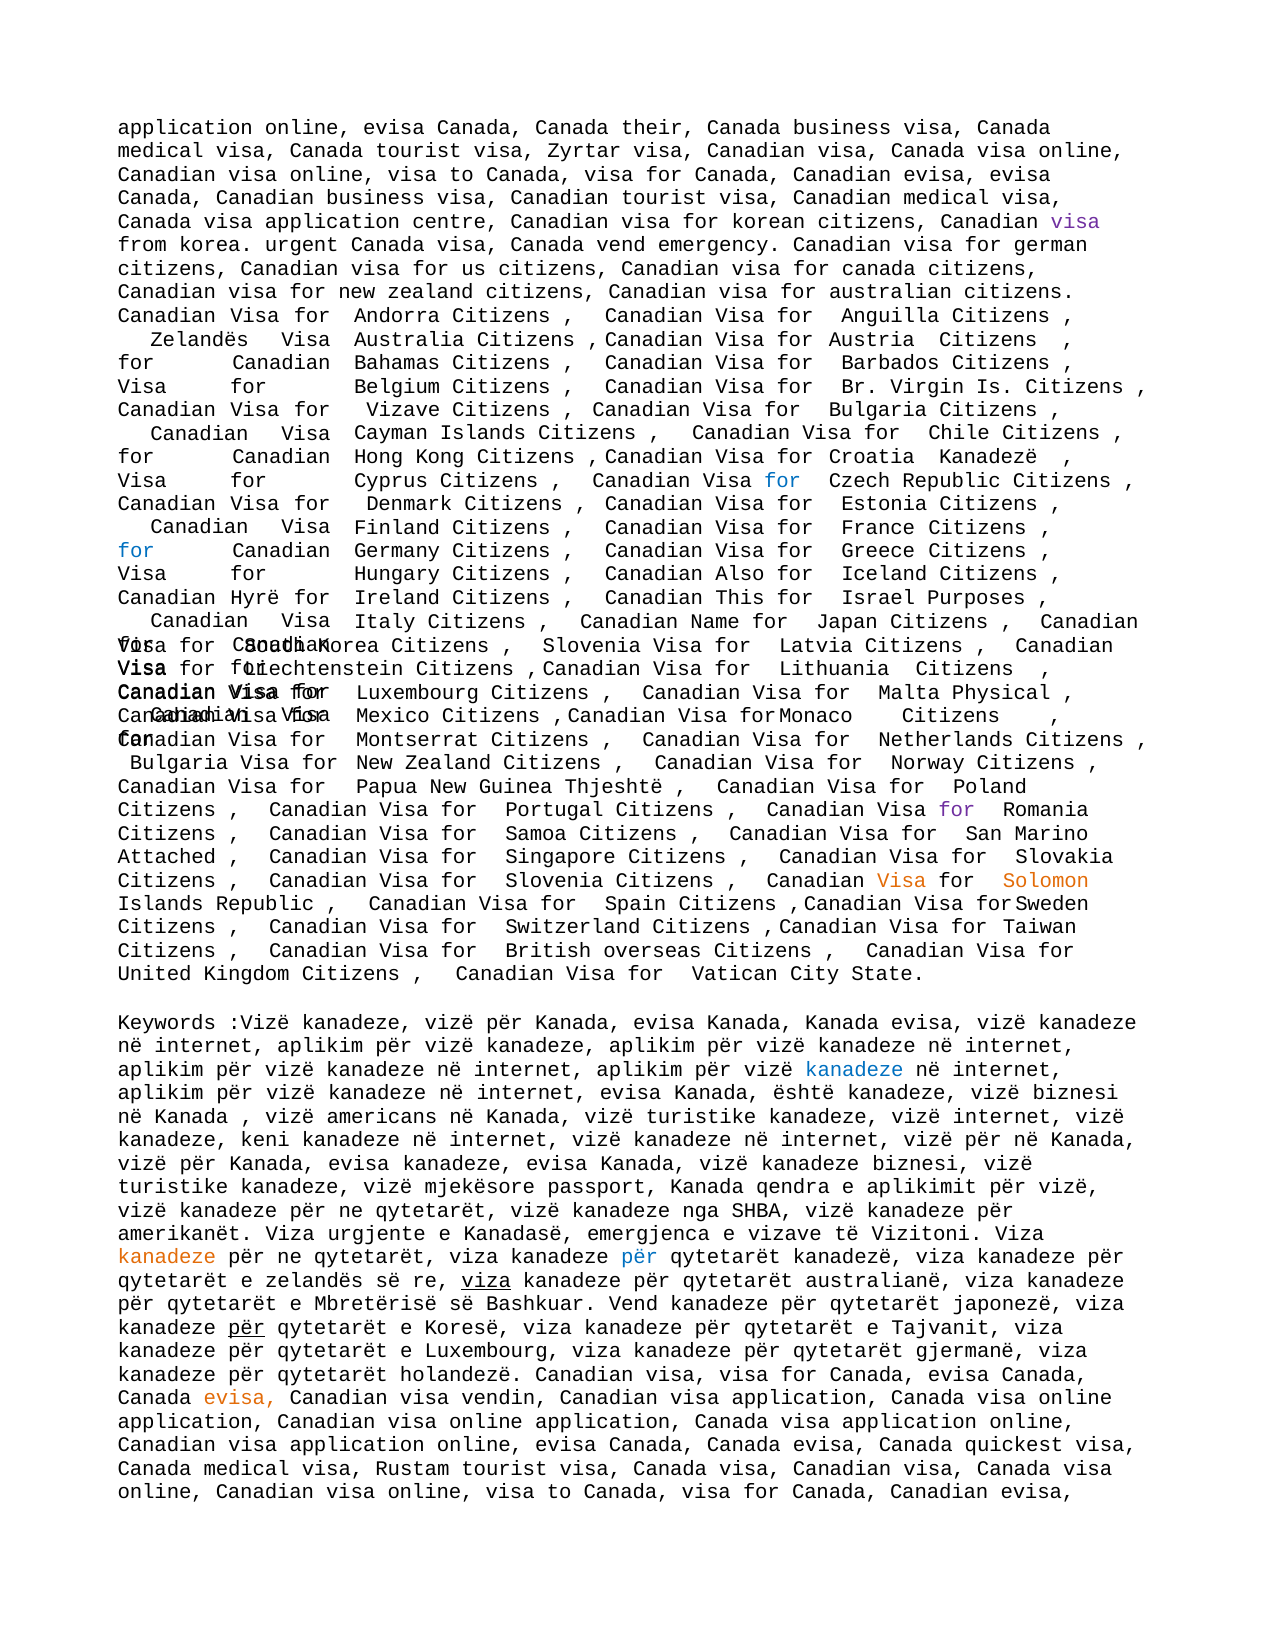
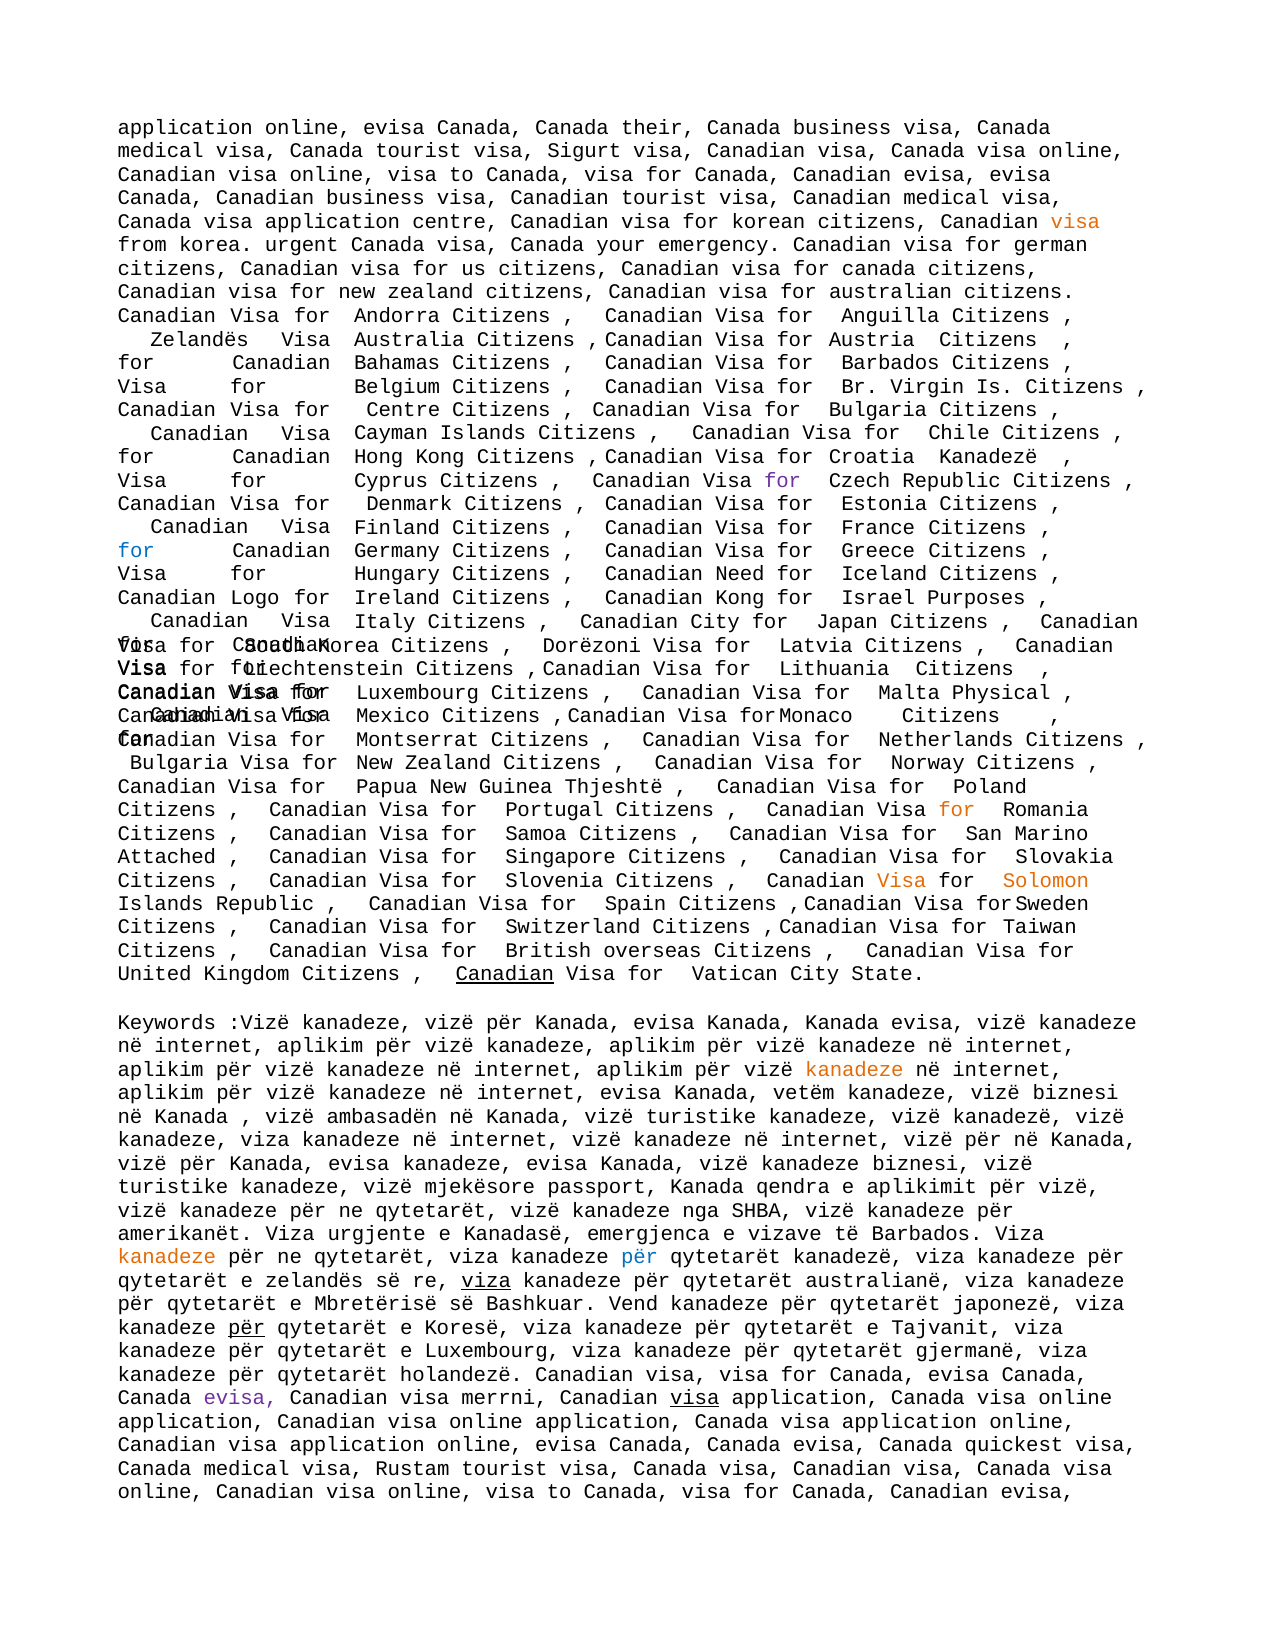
Zyrtar: Zyrtar -> Sigurt (584, 151)
visa colour: purple -> orange (1075, 221)
Canada vend: vend -> your (621, 245)
Vizave: Vizave -> Centre (403, 410)
for colour: blue -> purple (783, 480)
Also: Also -> Need (740, 574)
Hyrë: Hyrë -> Logo (255, 597)
Canadian This: This -> Kong (740, 597)
Canadian Name: Name -> City (715, 621)
Slovenia: Slovenia -> Dorëzoni (592, 645)
for colour: purple -> orange (957, 809)
Canadian underline: none -> present (505, 974)
kanadeze colour: blue -> orange (854, 1069)
është: është -> vetëm (804, 1092)
americans: americans -> ambasadën (382, 1116)
vizë internet: internet -> kanadezë (1008, 1116)
kanadeze keni: keni -> viza (265, 1139)
të Vizitoni: Vizitoni -> Barbados (927, 1233)
evisa colour: orange -> purple (240, 1397)
vendin: vendin -> merrni (504, 1397)
visa underline: none -> present (695, 1397)
